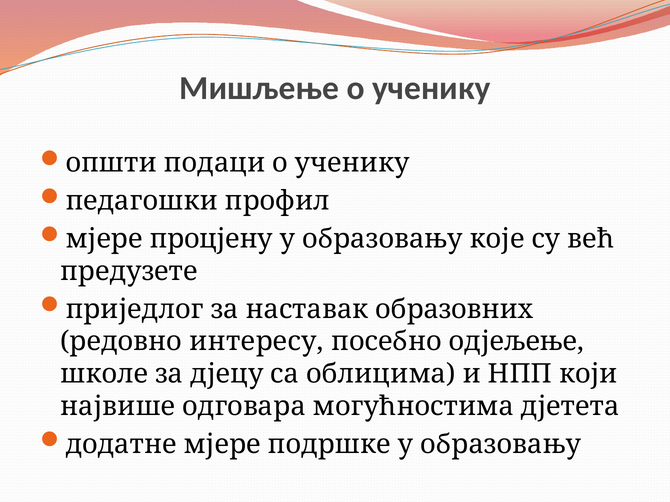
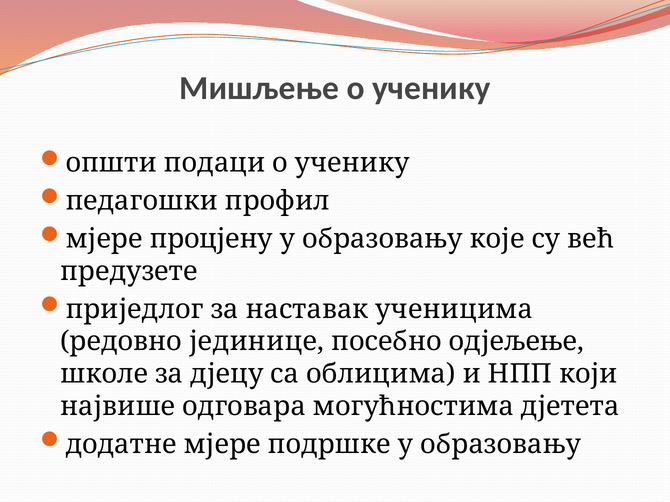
образовних: образовних -> ученицима (454, 310)
интересу: интересу -> јединице (257, 342)
